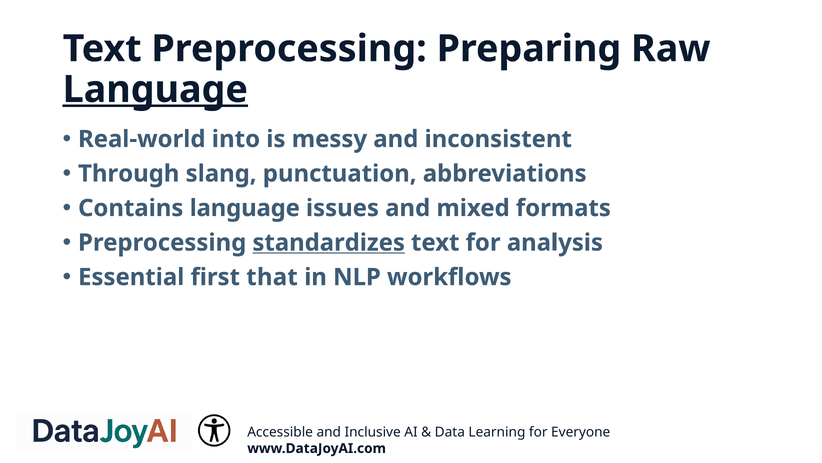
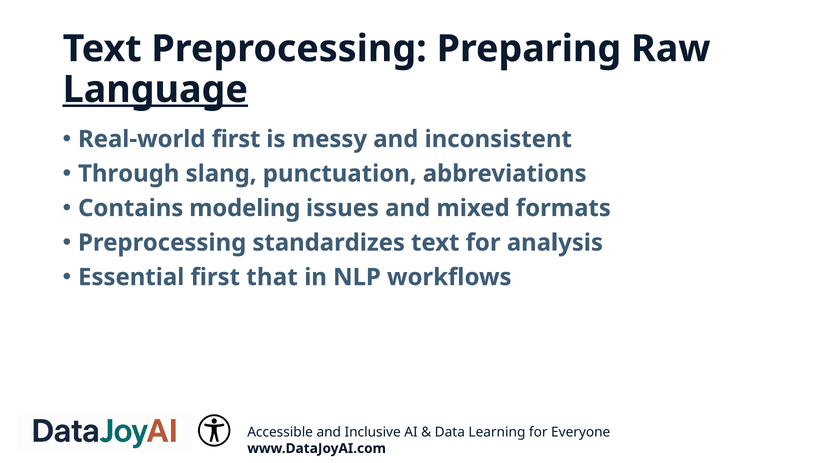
Real-world into: into -> first (236, 139)
Contains language: language -> modeling (245, 208)
standardizes underline: present -> none (329, 242)
